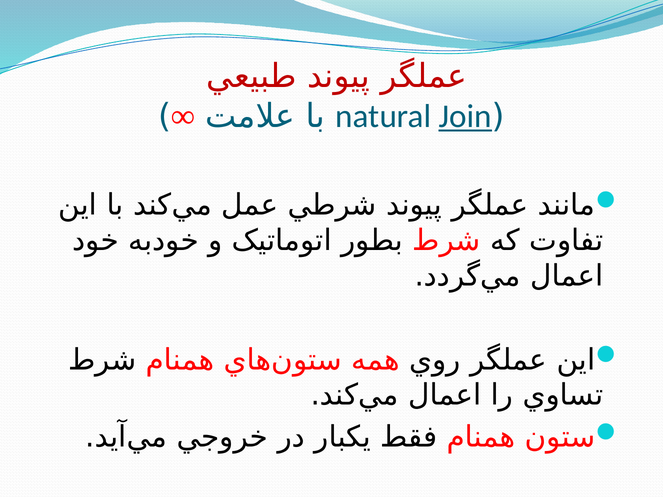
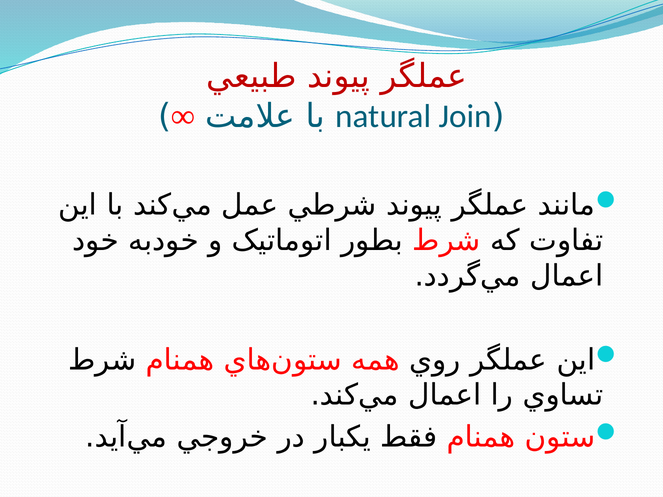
Join underline: present -> none (465, 116)
